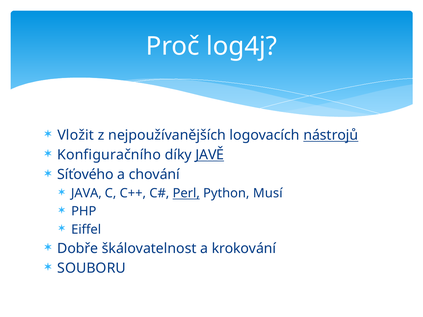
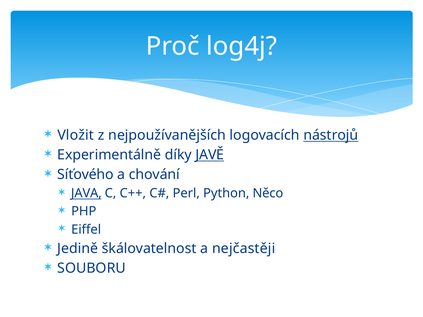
Konfiguračního: Konfiguračního -> Experimentálně (109, 155)
JAVA underline: none -> present (86, 193)
Perl underline: present -> none (186, 193)
Musí: Musí -> Něco (268, 193)
Dobře: Dobře -> Jedině (78, 249)
krokování: krokování -> nejčastěji (244, 249)
